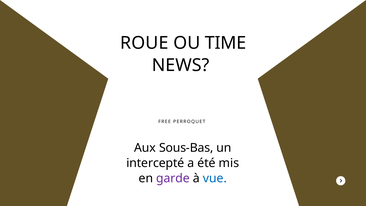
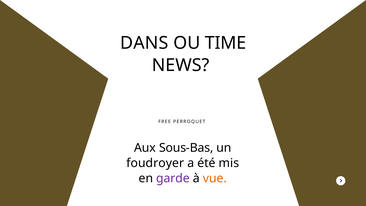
ROUE: ROUE -> DANS (144, 43)
intercepté: intercepté -> foudroyer (155, 163)
vue colour: blue -> orange (215, 178)
